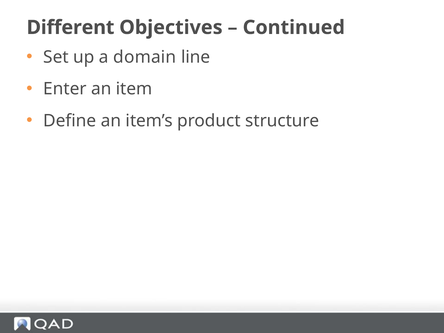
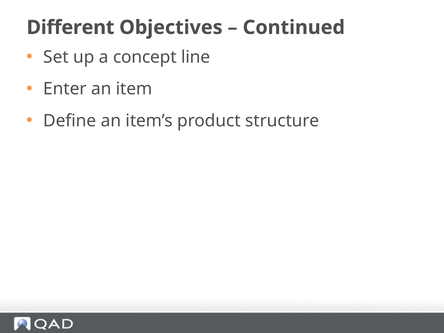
domain: domain -> concept (145, 57)
